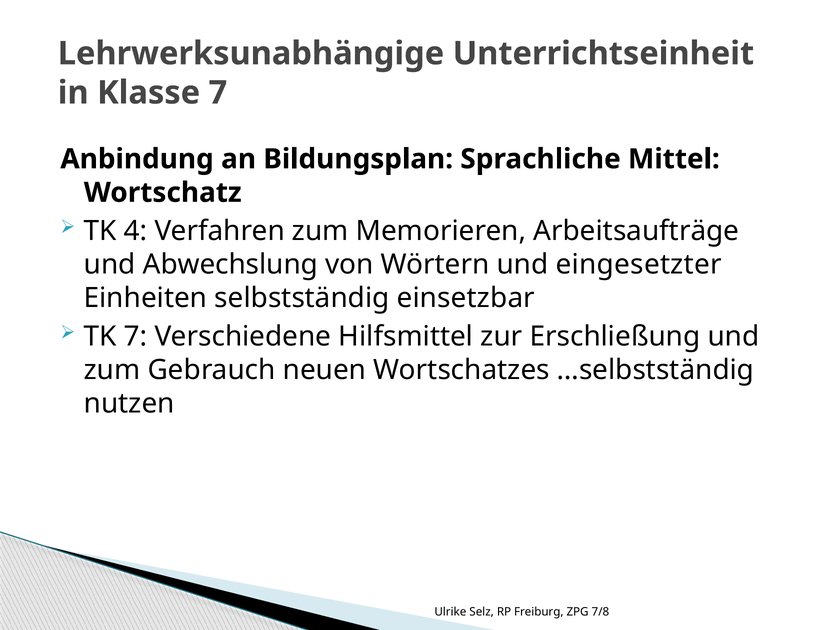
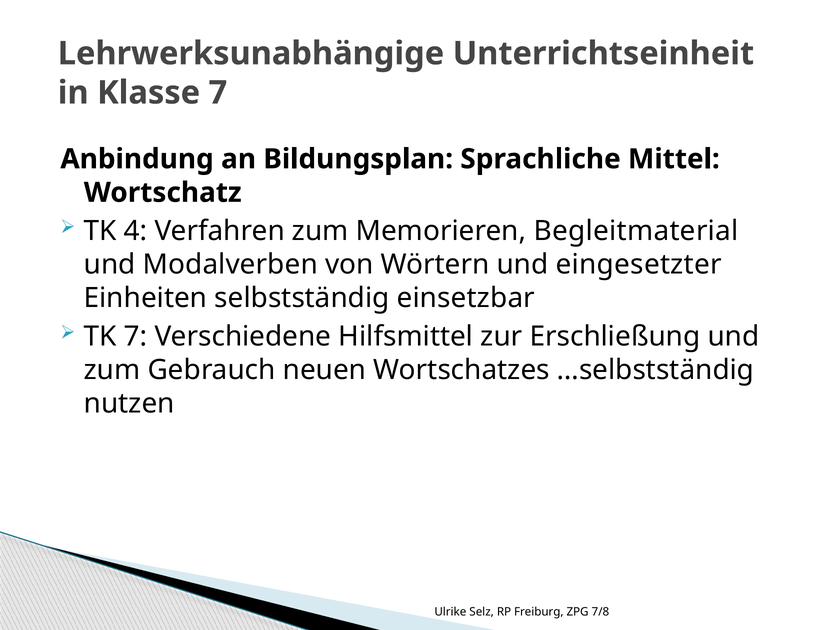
Arbeitsaufträge: Arbeitsaufträge -> Begleitmaterial (636, 231)
Abwechslung: Abwechslung -> Modalverben (230, 264)
